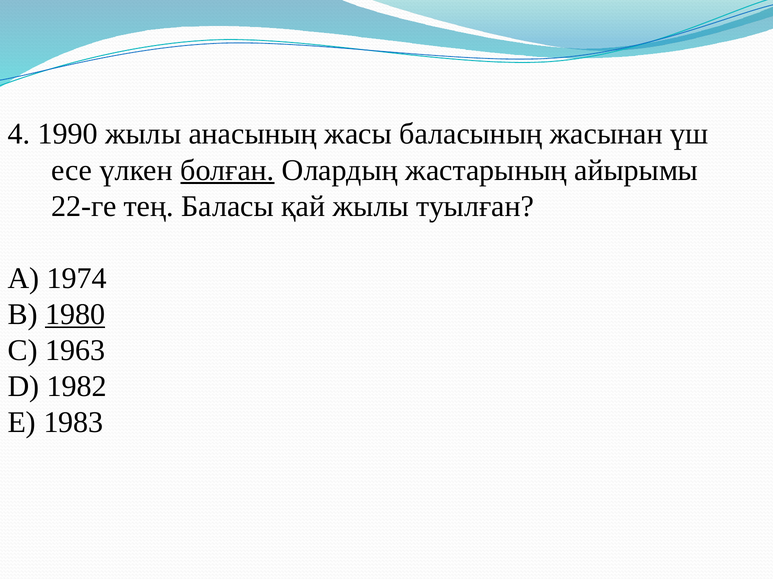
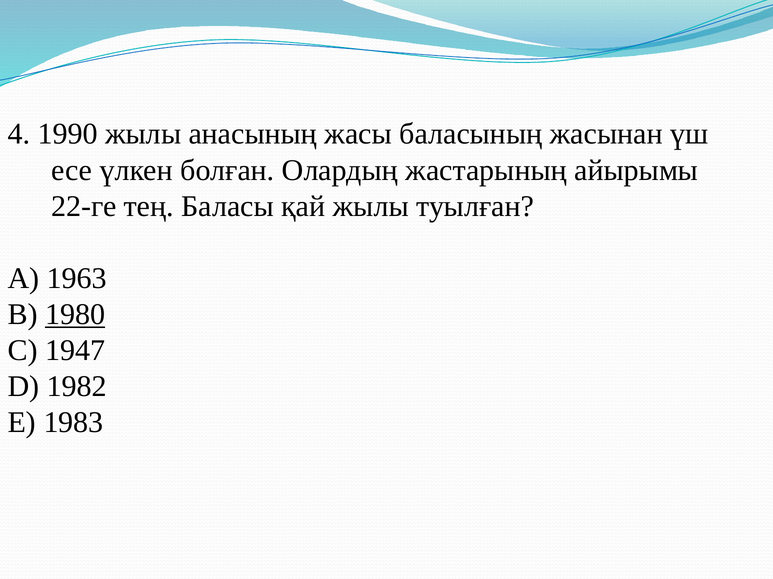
болған underline: present -> none (227, 170)
1974: 1974 -> 1963 (77, 279)
1963: 1963 -> 1947 (75, 351)
